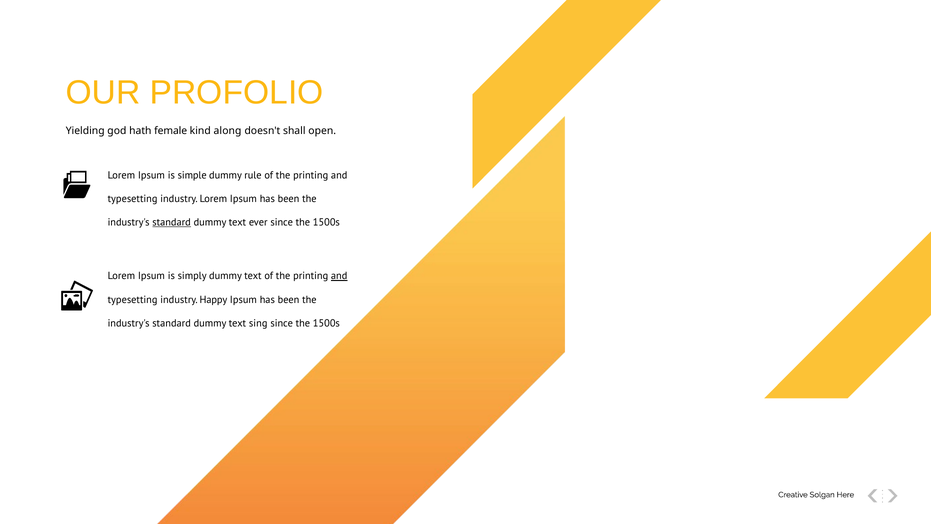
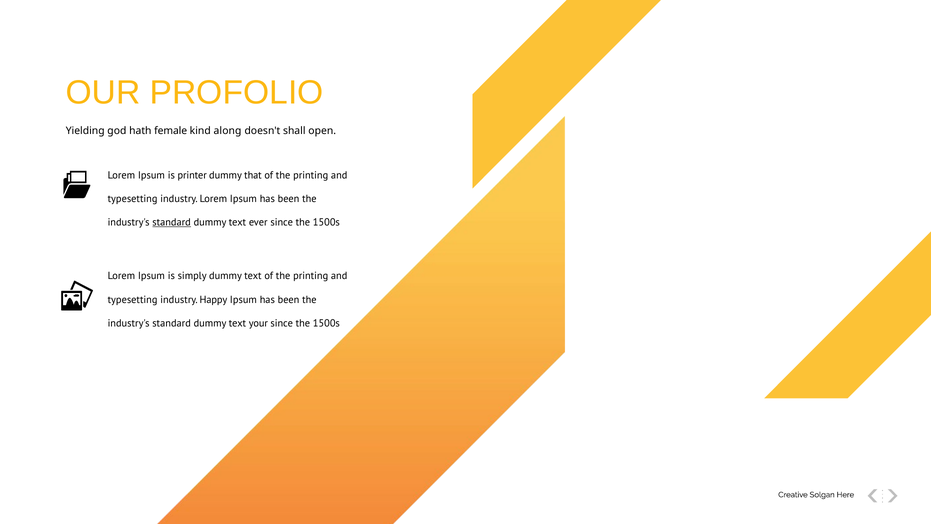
simple: simple -> printer (192, 175)
rule: rule -> that (253, 175)
and underline: present -> none (339, 276)
sing: sing -> your (258, 323)
